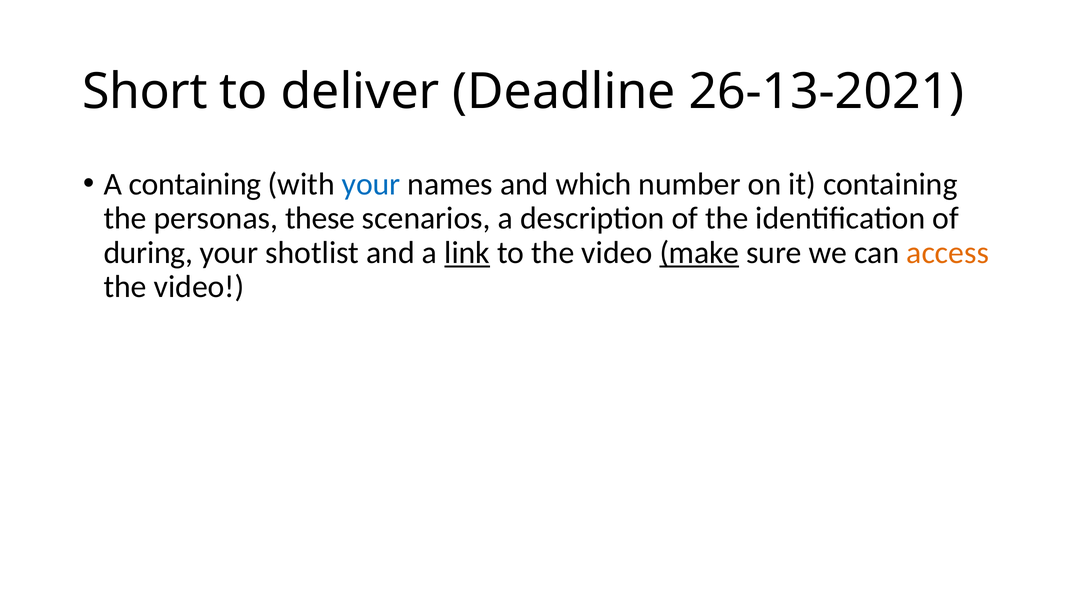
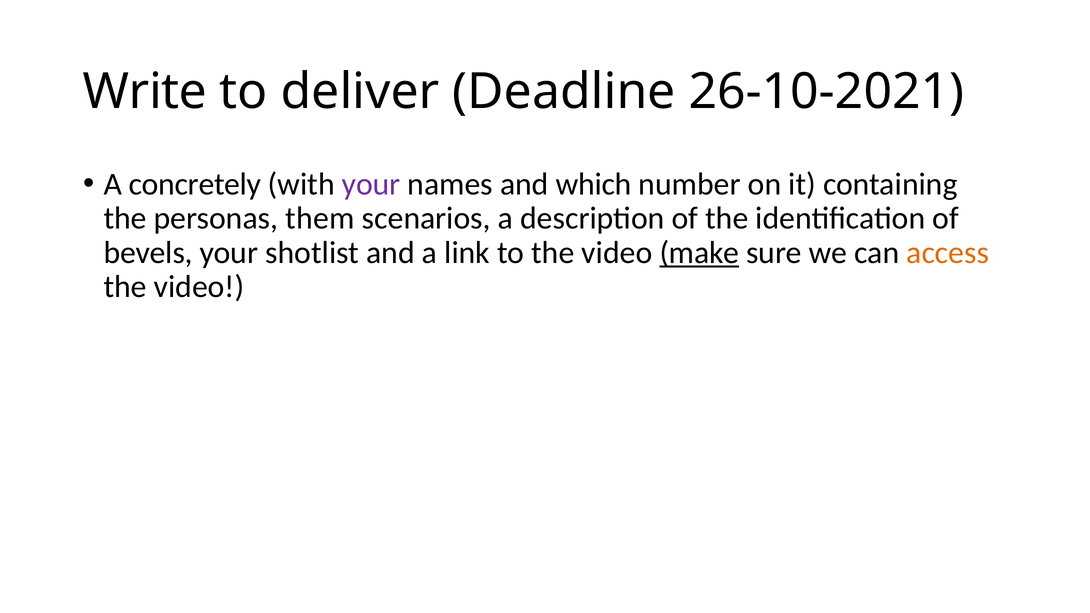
Short: Short -> Write (145, 92)
26-13-2021: 26-13-2021 -> 26-10-2021 (826, 92)
A containing: containing -> concretely (195, 184)
your colour: blue -> purple (371, 184)
these: these -> them (320, 219)
during: during -> bevels (148, 253)
link underline: present -> none (467, 253)
